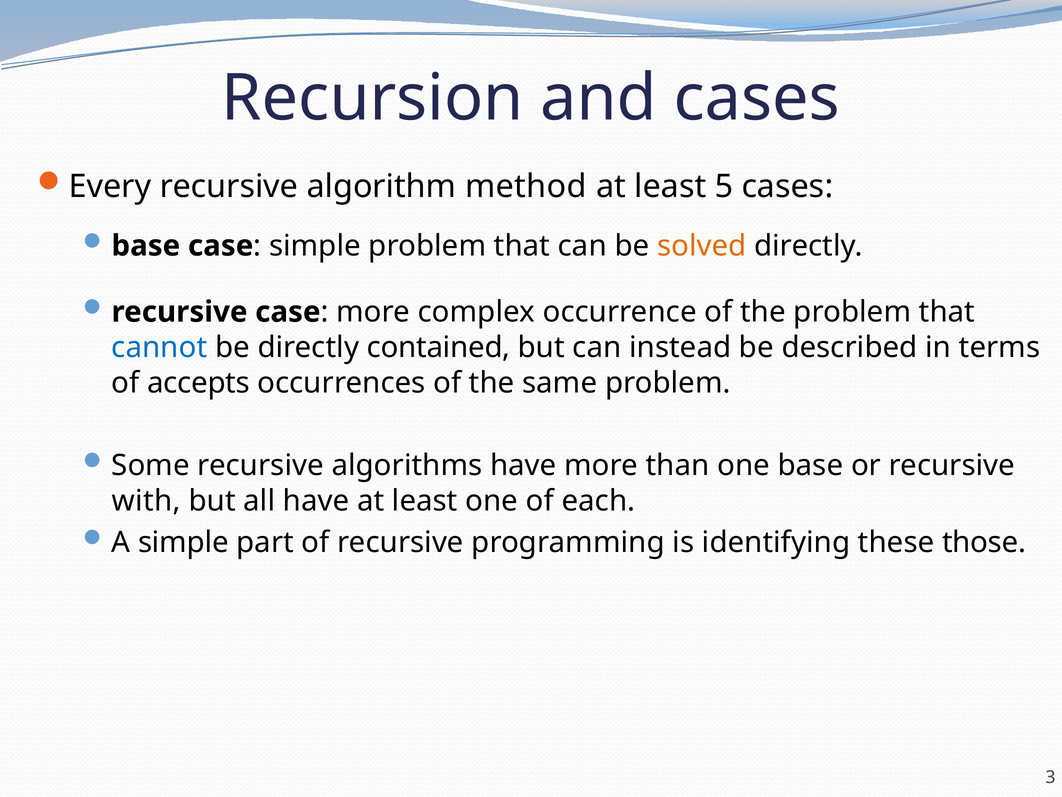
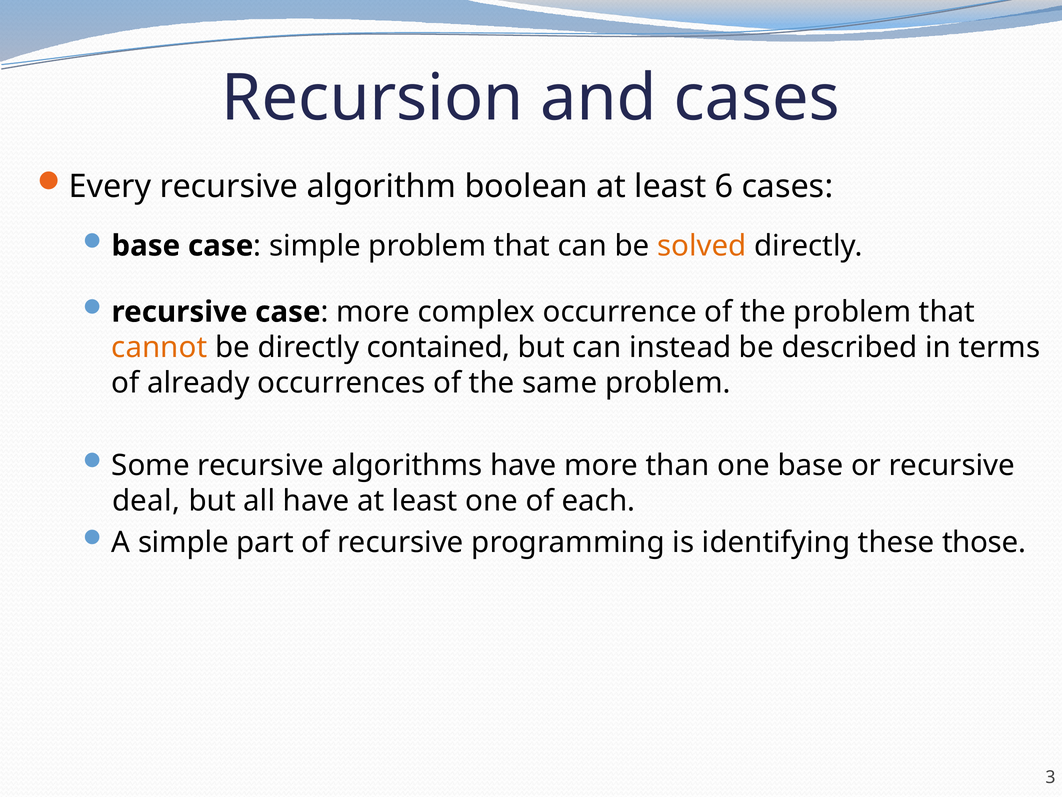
method: method -> boolean (526, 186)
5: 5 -> 6 (724, 186)
cannot colour: blue -> orange (159, 347)
accepts: accepts -> already (198, 383)
with: with -> deal (146, 501)
